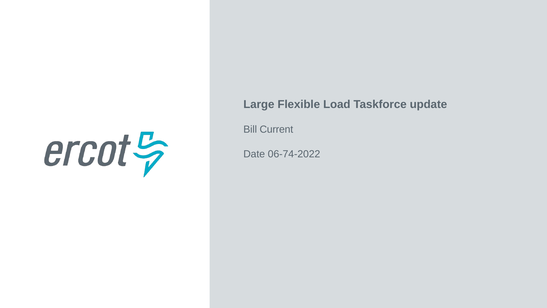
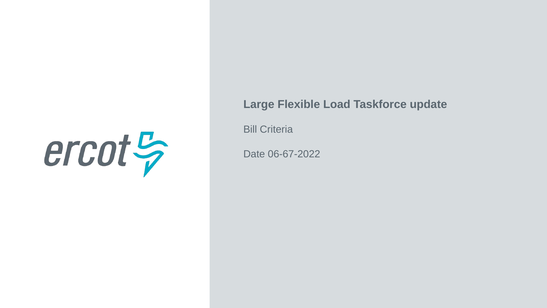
Current: Current -> Criteria (276, 129)
06-74-2022: 06-74-2022 -> 06-67-2022 (294, 154)
